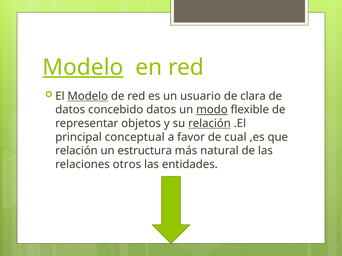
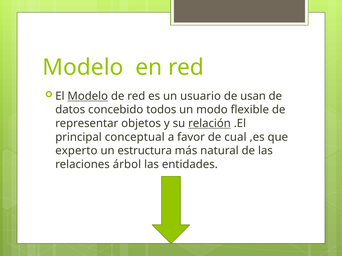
Modelo underline: present -> none (83, 67)
clara: clara -> usan (253, 96)
concebido datos: datos -> todos (161, 110)
modo underline: present -> none (212, 110)
relación: relación -> experto (76, 151)
otros: otros -> árbol (127, 165)
